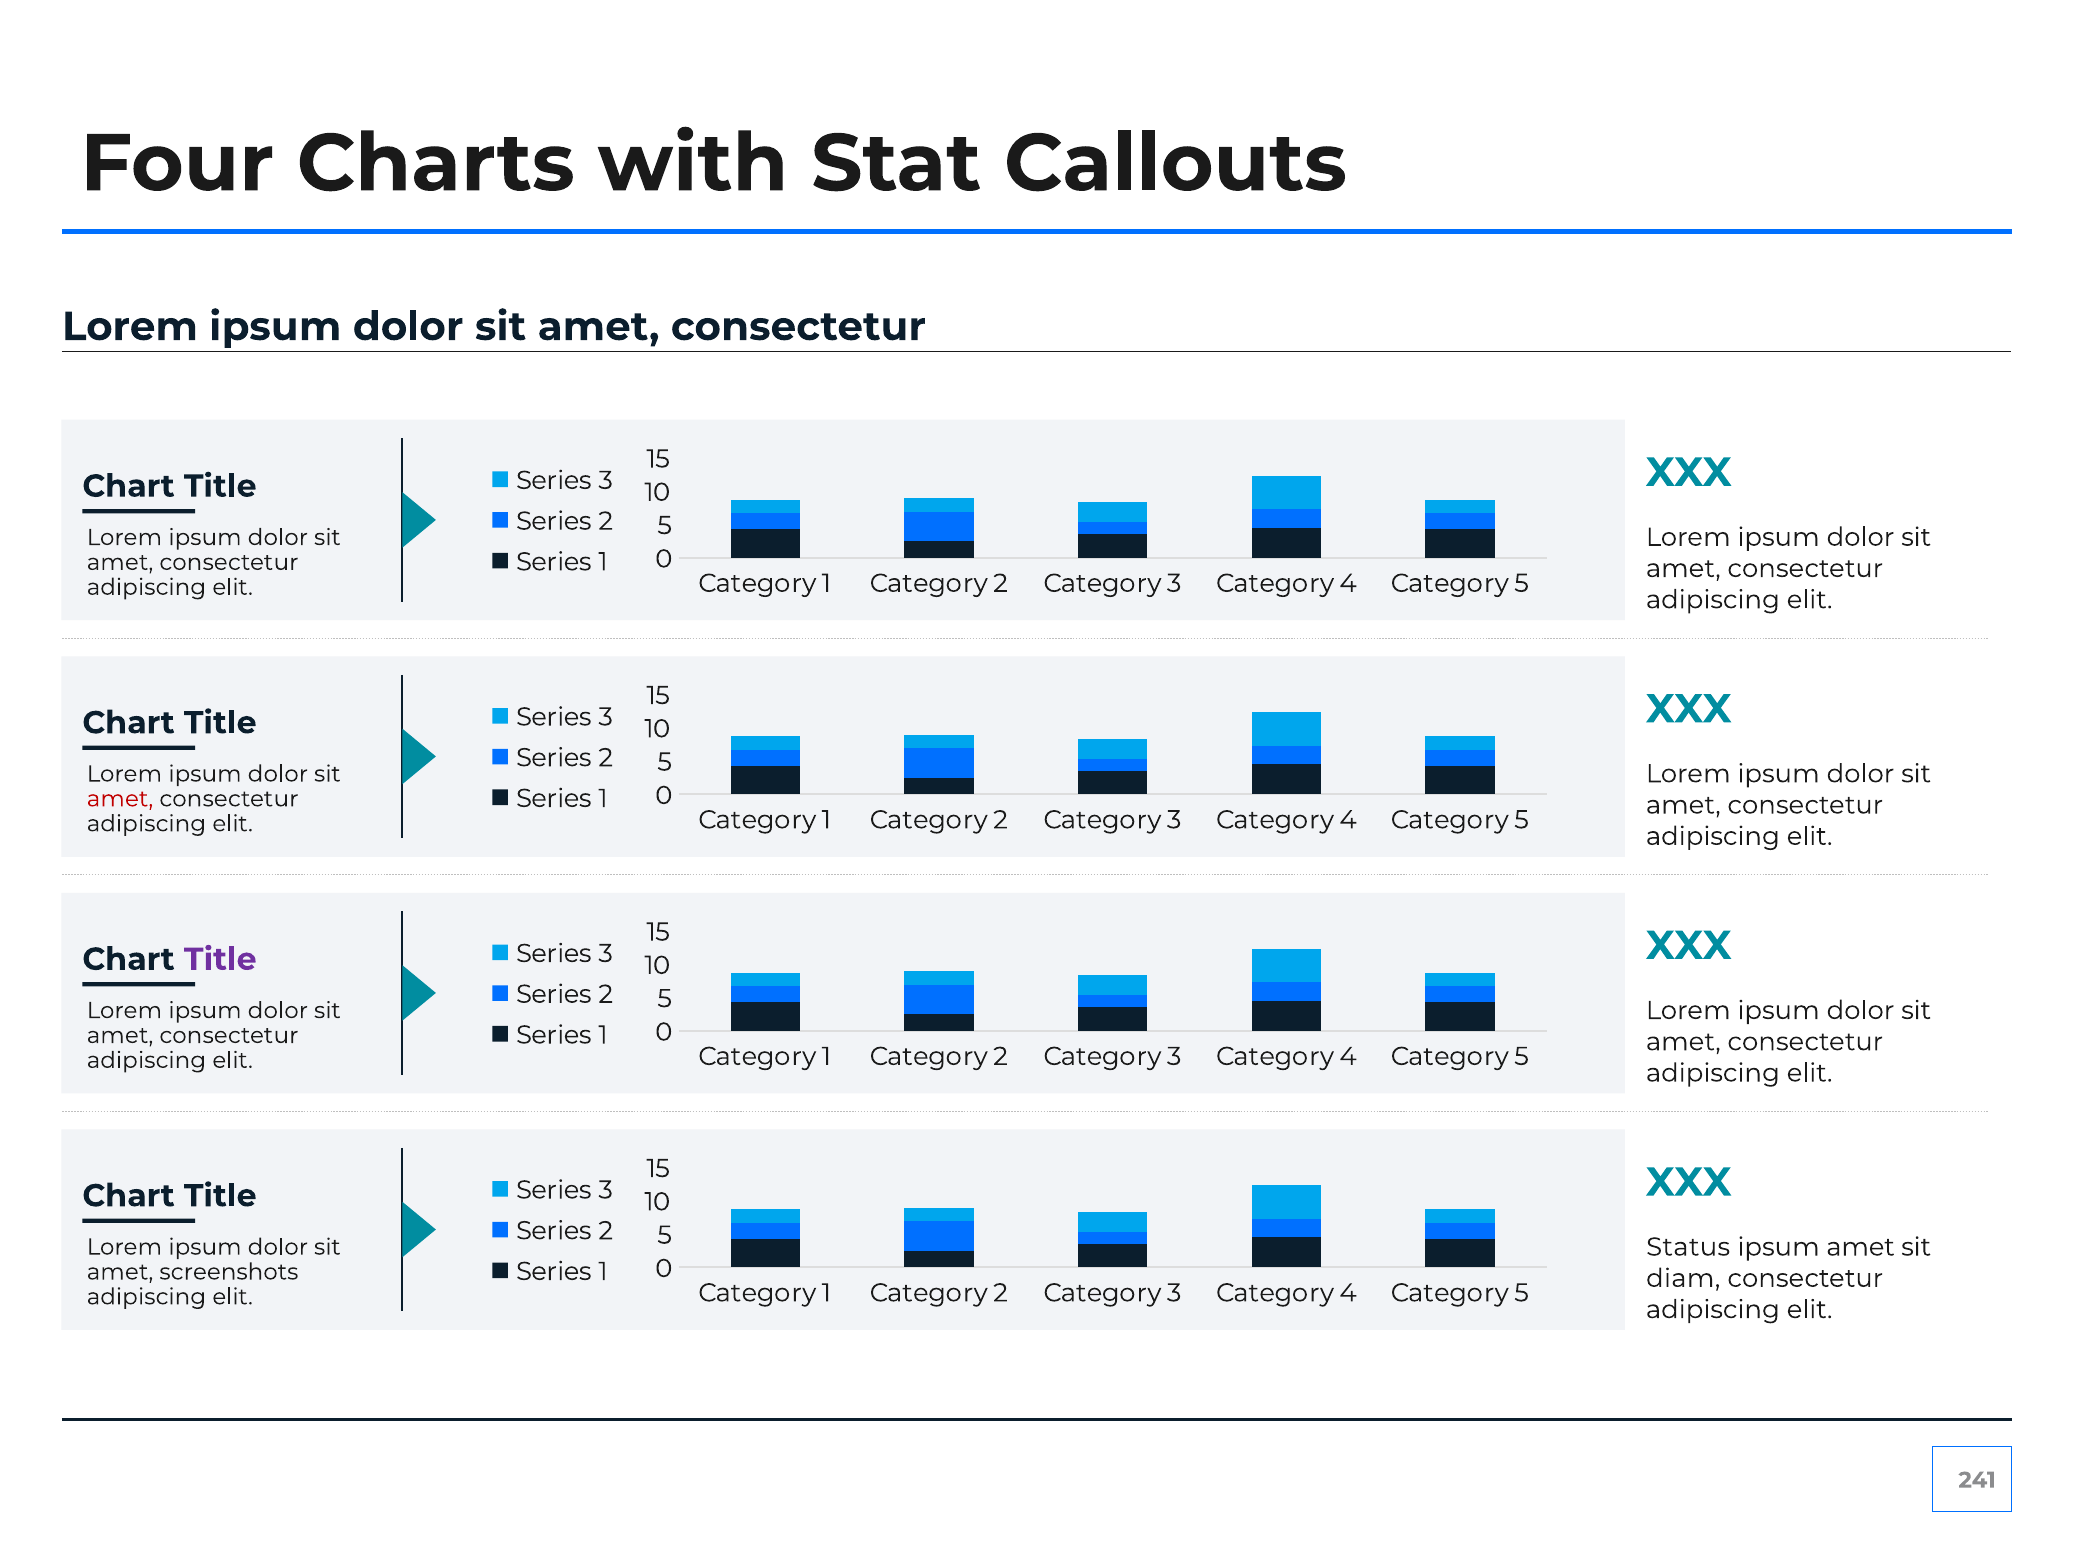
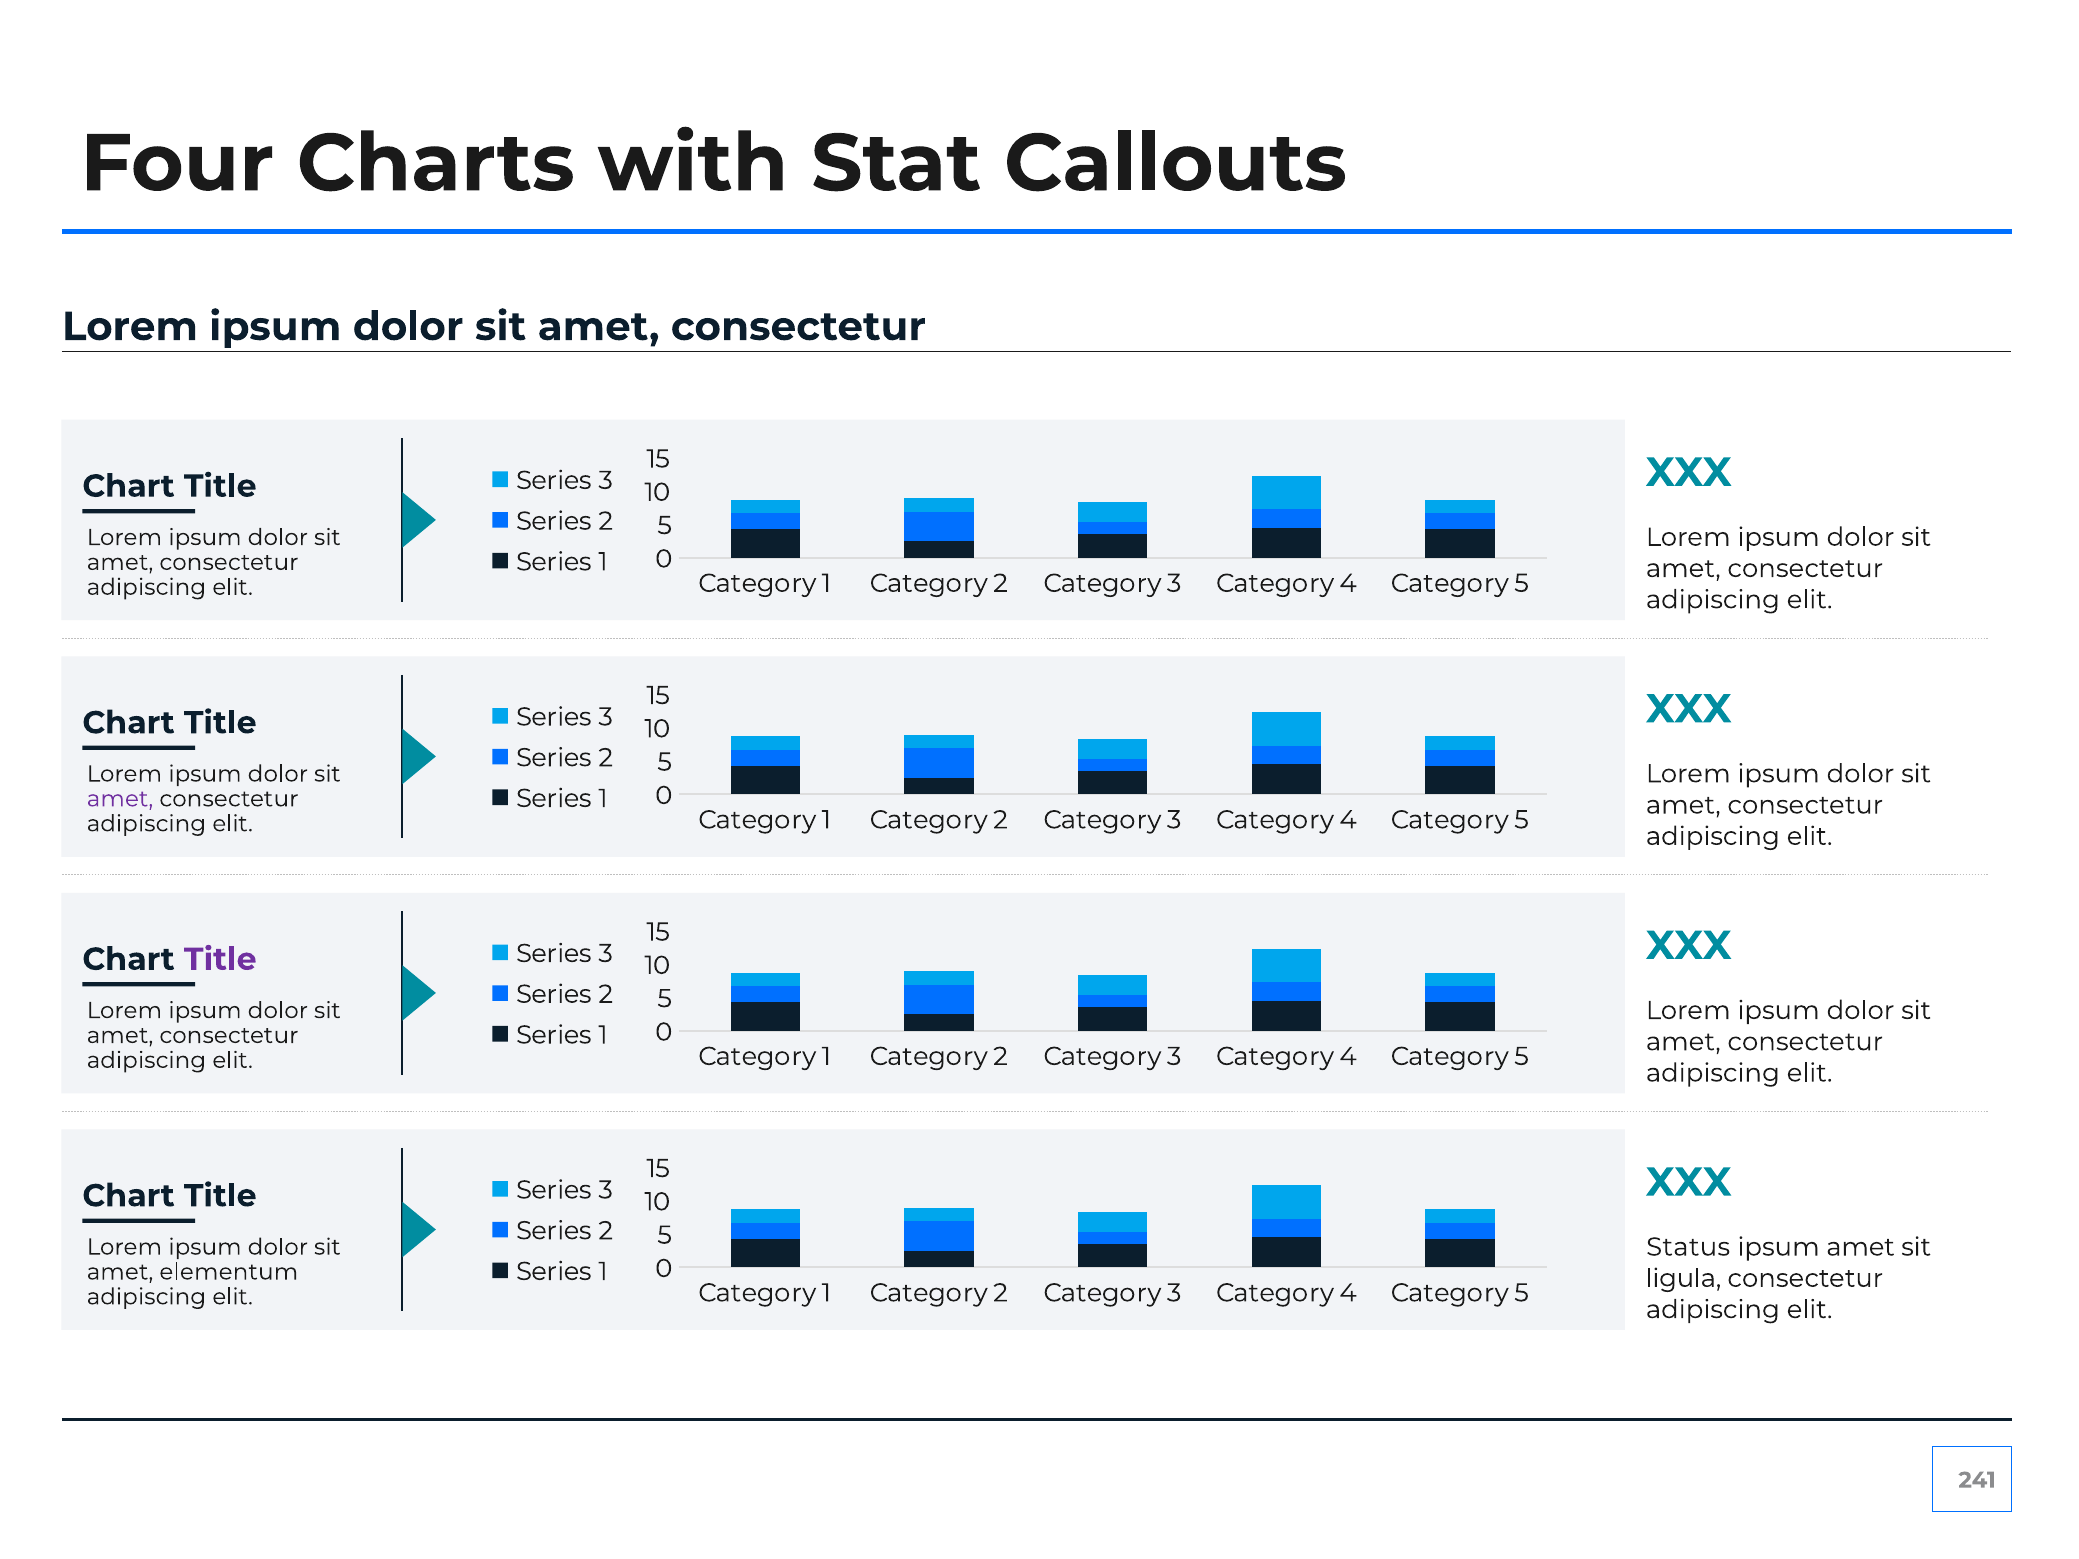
amet colour: red -> purple (120, 799)
screenshots: screenshots -> elementum (229, 1272)
diam: diam -> ligula (1683, 1279)
